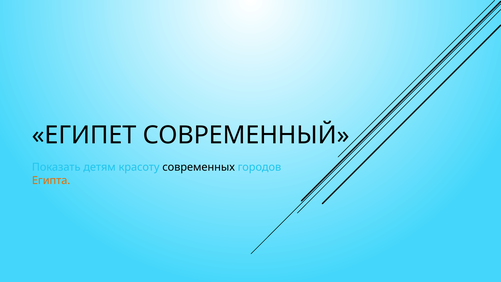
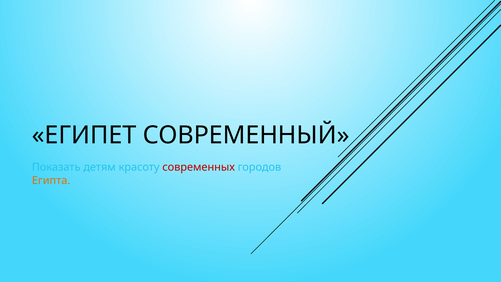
современных colour: black -> red (199, 167)
